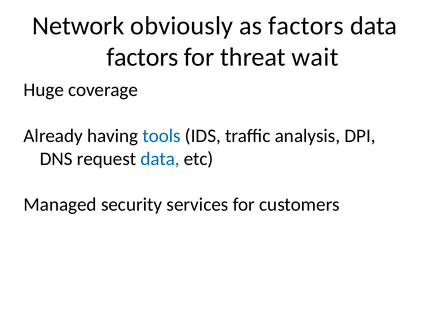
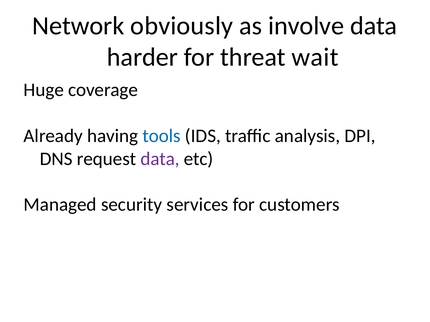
as factors: factors -> involve (306, 26)
factors: factors -> harder (142, 57)
data colour: blue -> purple (160, 159)
